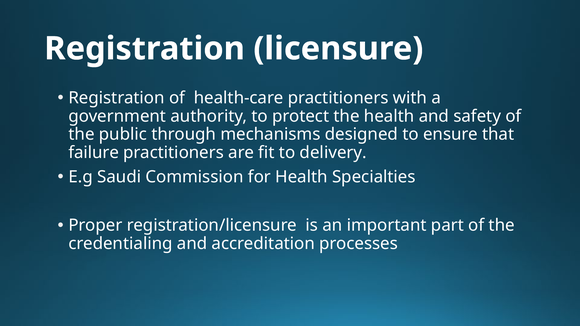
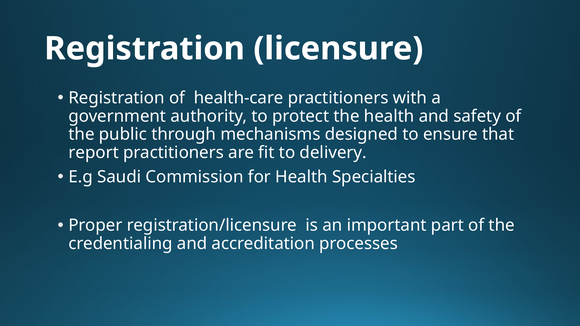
failure: failure -> report (94, 153)
